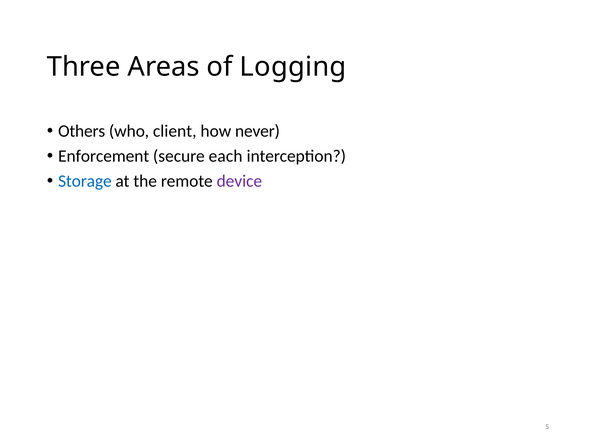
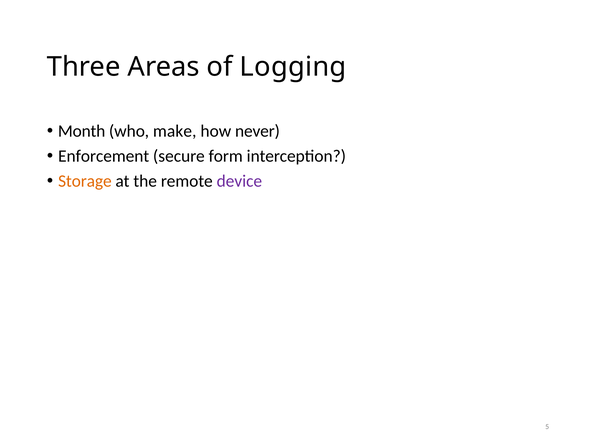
Others: Others -> Month (82, 131)
client: client -> make (175, 131)
each: each -> form (226, 156)
Storage colour: blue -> orange (85, 181)
